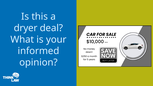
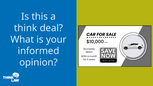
dryer: dryer -> think (26, 28)
